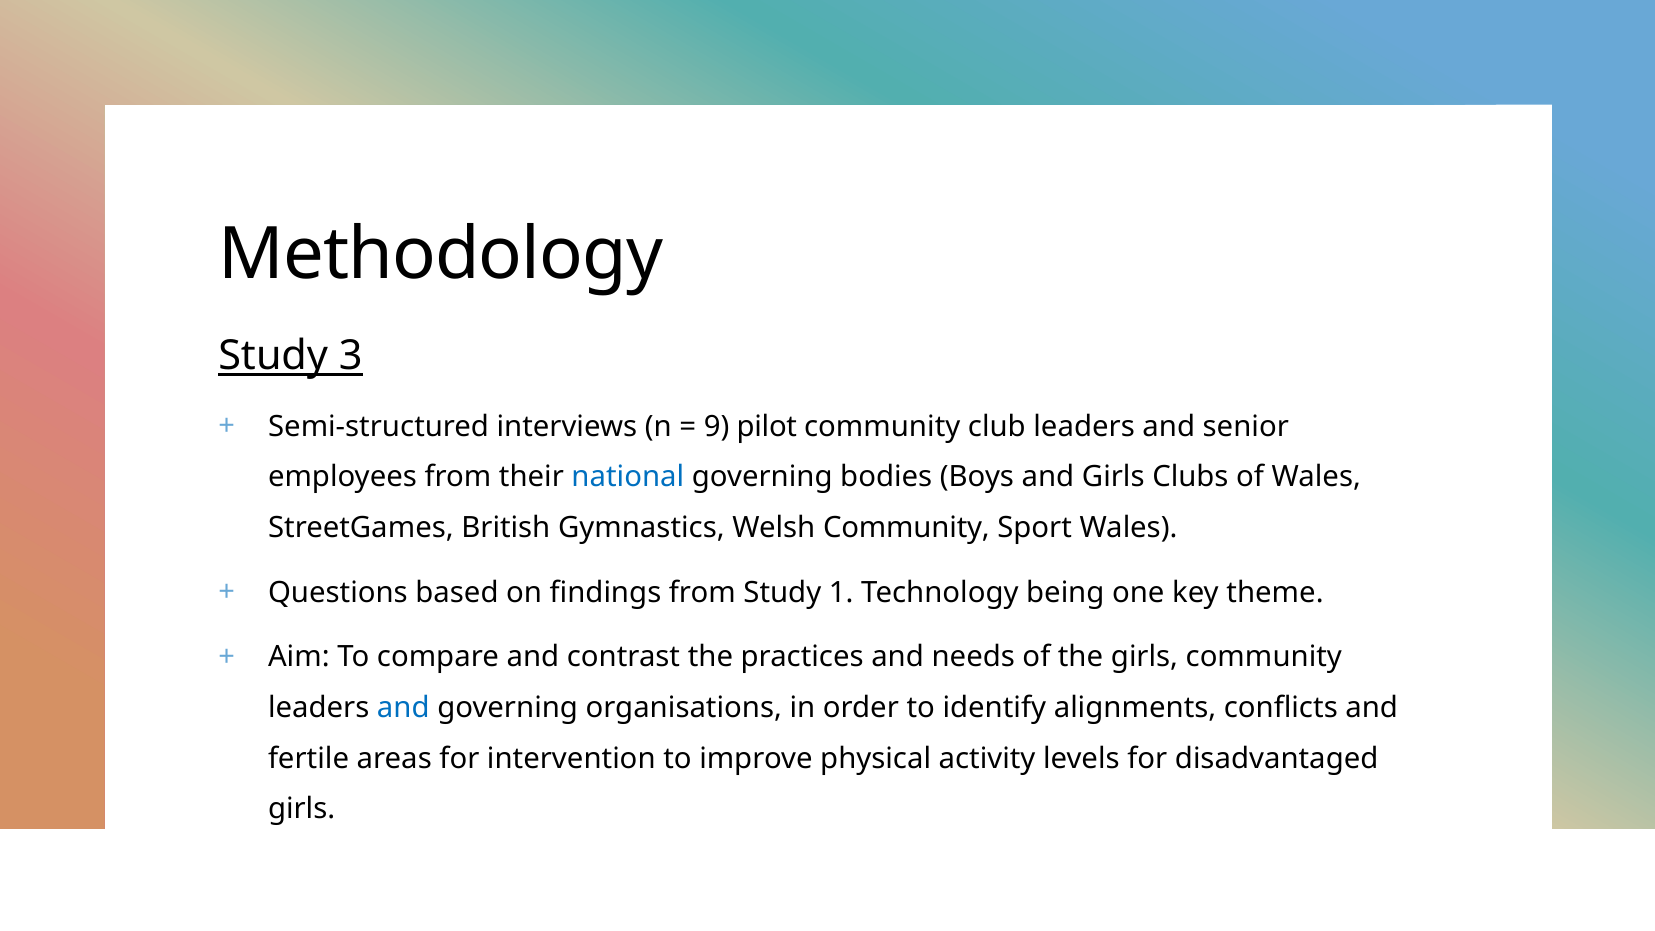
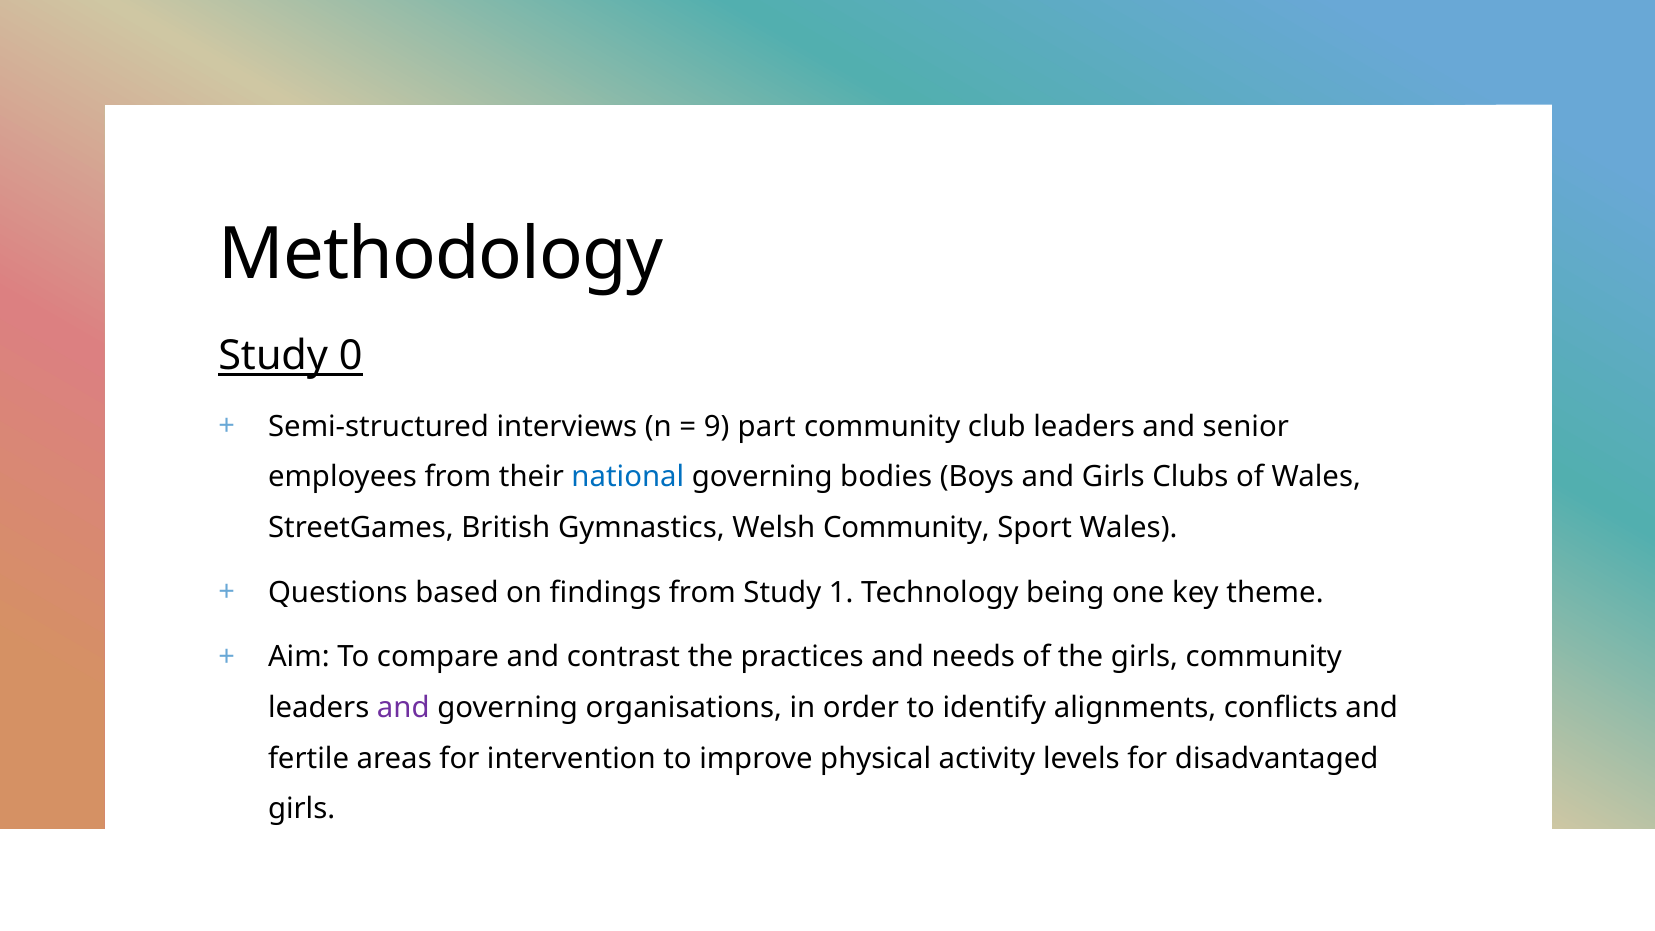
3: 3 -> 0 (351, 356)
pilot: pilot -> part (767, 427)
and colour: blue -> purple (403, 708)
